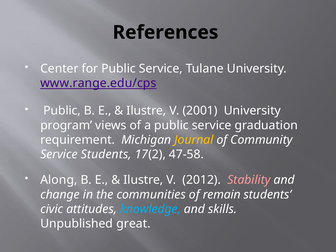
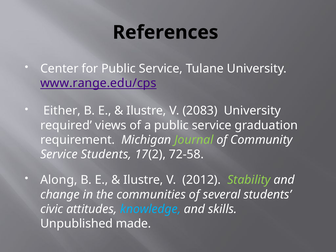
Public: Public -> Either (62, 111)
2001: 2001 -> 2083 (200, 111)
program: program -> required (66, 125)
Journal colour: yellow -> light green (194, 140)
47-58: 47-58 -> 72-58 (186, 154)
Stability colour: pink -> light green (249, 180)
remain: remain -> several (222, 195)
great: great -> made (134, 224)
